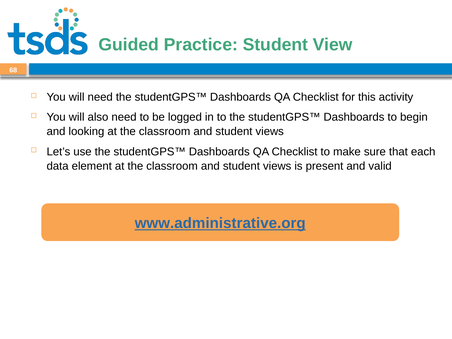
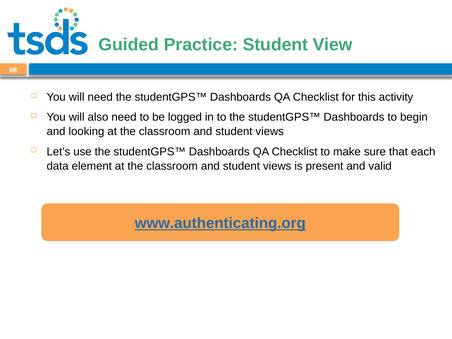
www.administrative.org: www.administrative.org -> www.authenticating.org (220, 223)
